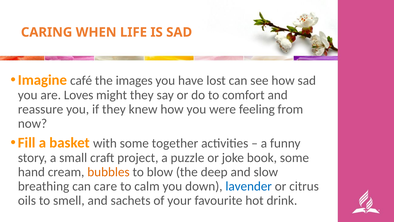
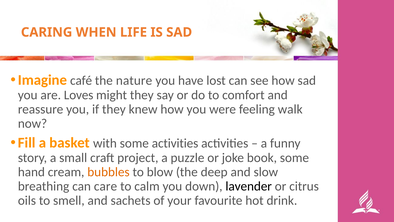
images: images -> nature (134, 80)
from: from -> walk (290, 109)
some together: together -> activities (175, 143)
lavender colour: blue -> black (249, 186)
